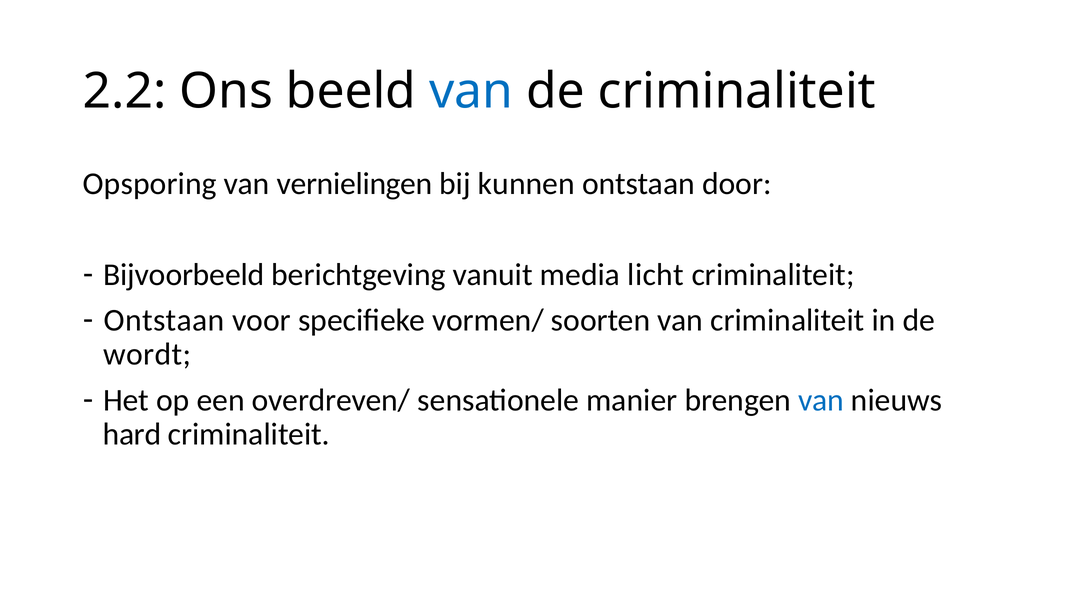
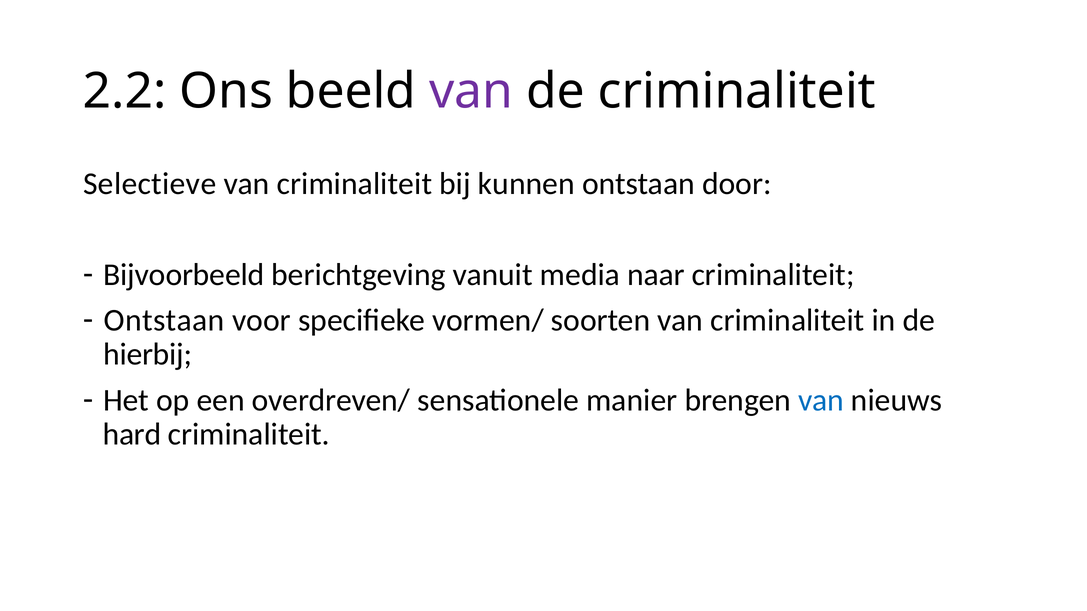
van colour: blue -> purple (471, 91)
Opsporing: Opsporing -> Selectieve (150, 184)
vernielingen: vernielingen -> criminaliteit (354, 184)
licht: licht -> naar (656, 275)
wordt: wordt -> hierbij (148, 355)
